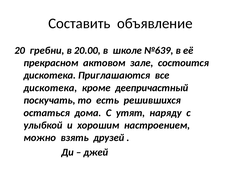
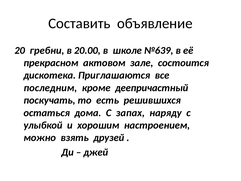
дискотека: дискотека -> последним (50, 88)
утят: утят -> запах (130, 113)
